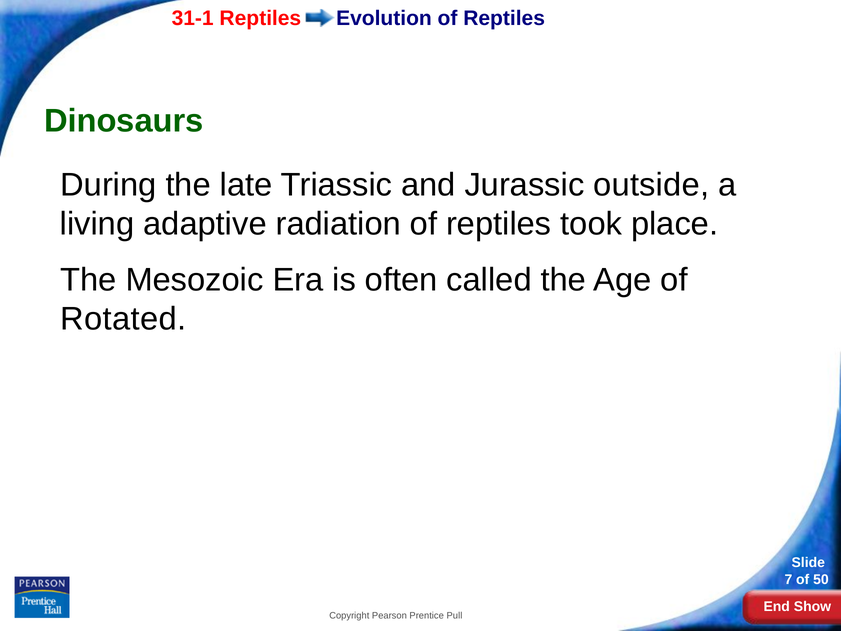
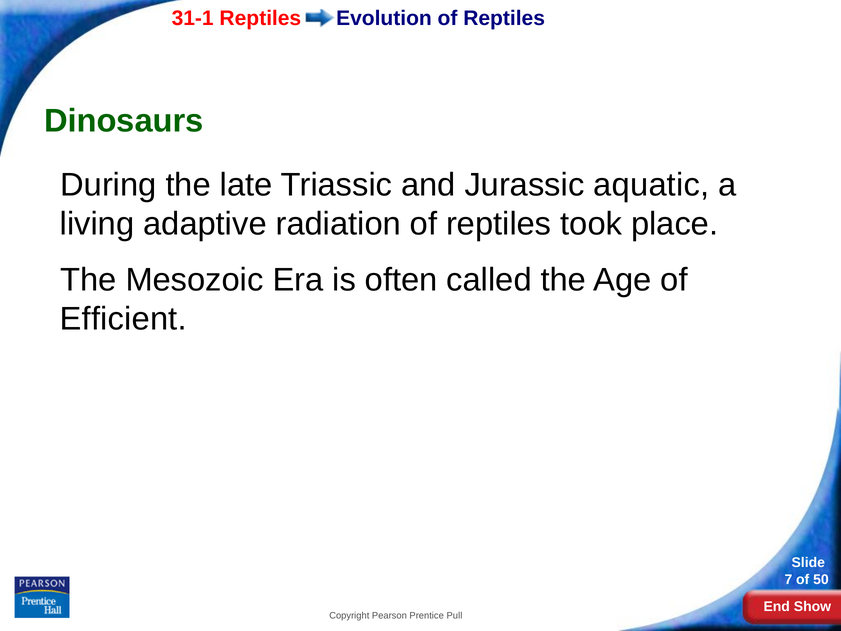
outside: outside -> aquatic (651, 185)
Rotated: Rotated -> Efficient (123, 319)
